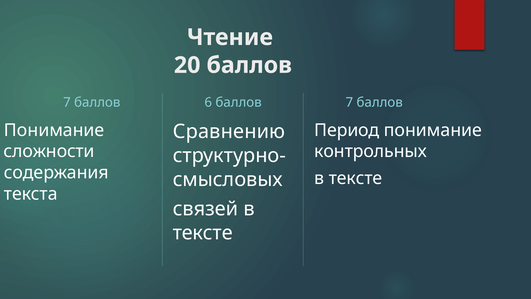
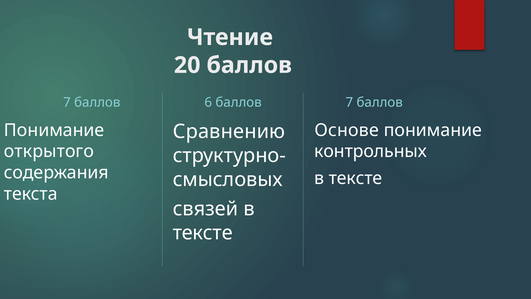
Период: Период -> Основе (347, 130)
сложности: сложности -> открытого (49, 151)
